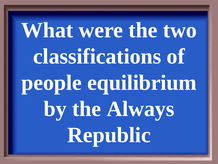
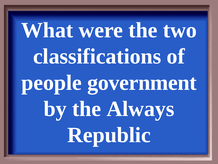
equilibrium: equilibrium -> government (142, 82)
